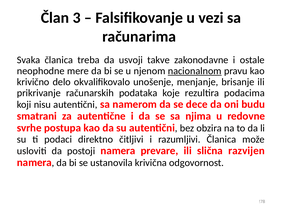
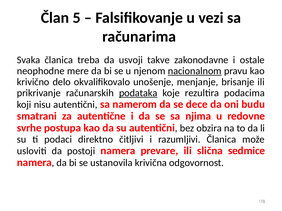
3: 3 -> 5 (77, 18)
podataka underline: none -> present (138, 93)
razvijen: razvijen -> sedmice (247, 151)
